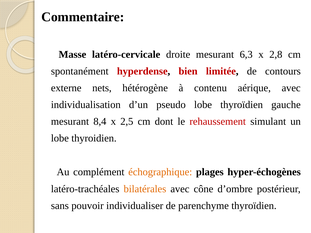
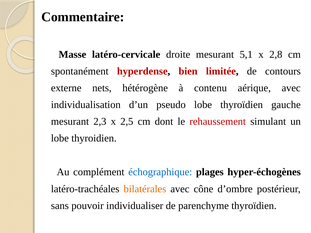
6,3: 6,3 -> 5,1 (246, 54)
8,4: 8,4 -> 2,3 (100, 122)
échographique colour: orange -> blue (160, 172)
